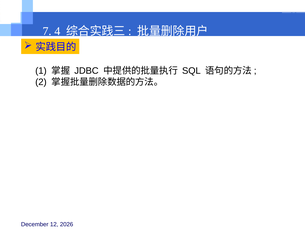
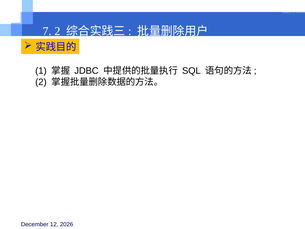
7 4: 4 -> 2 (57, 31)
